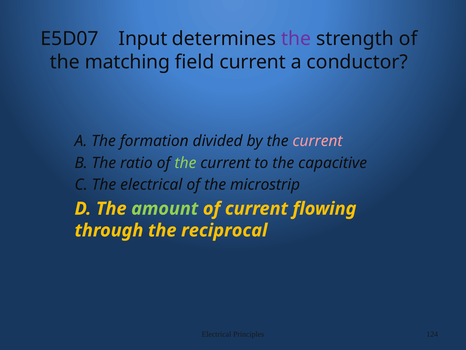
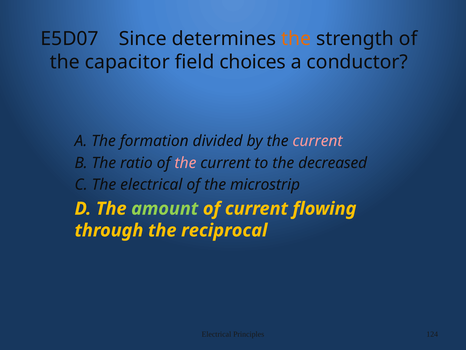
Input: Input -> Since (143, 39)
the colour: purple -> orange (296, 39)
matching: matching -> capacitor (127, 62)
field current: current -> choices (253, 62)
the colour: light green -> pink (185, 163)
capacitive: capacitive -> decreased (333, 163)
